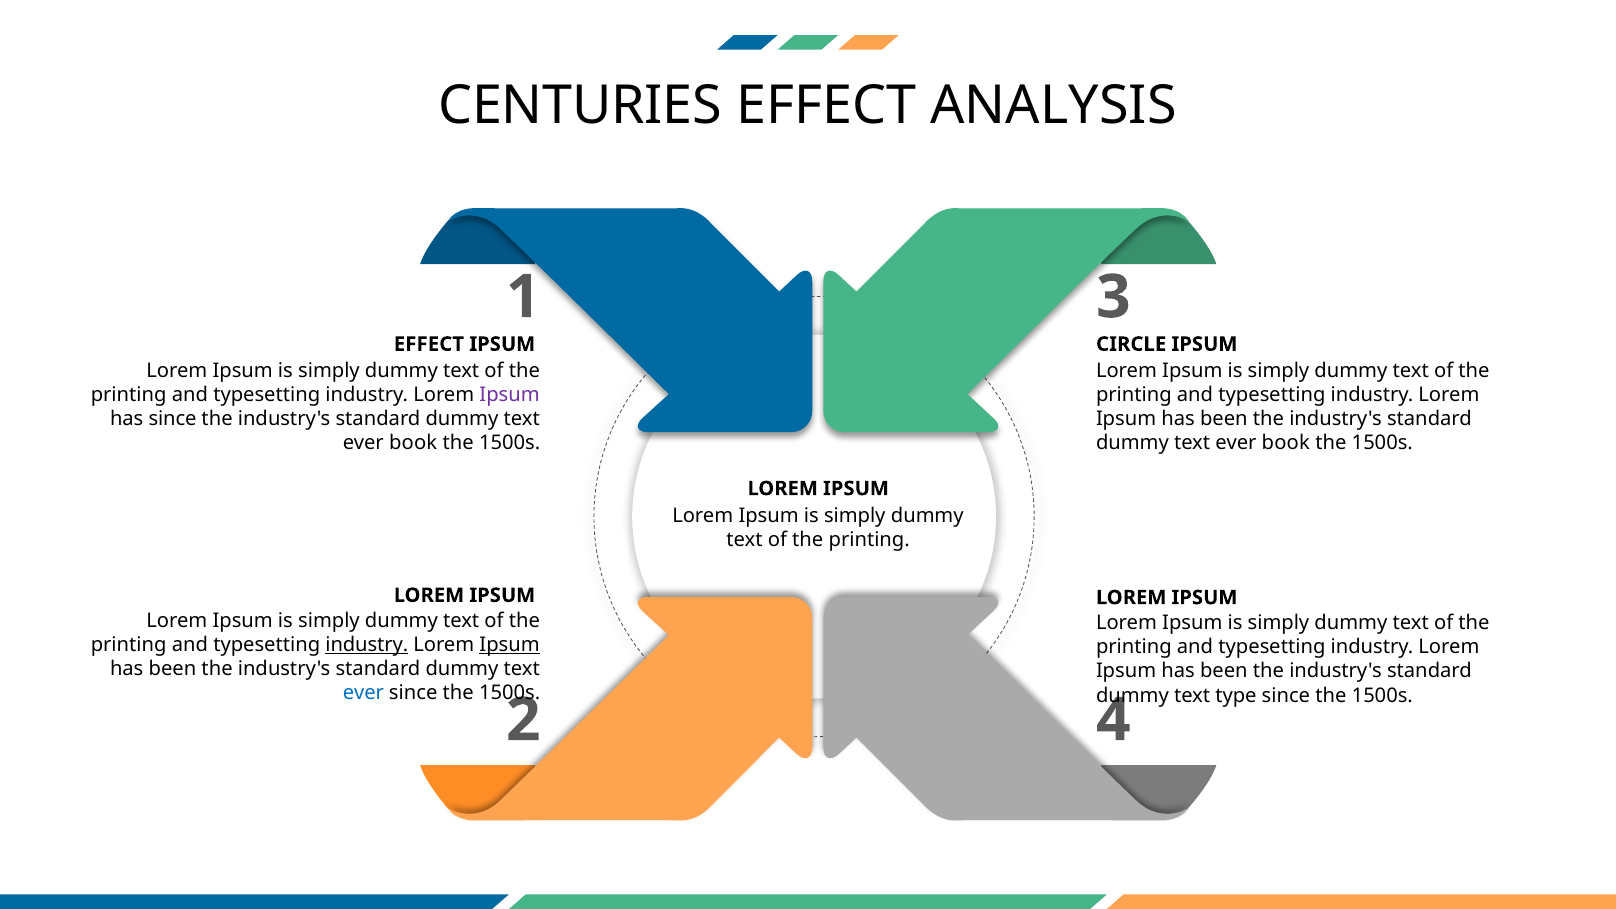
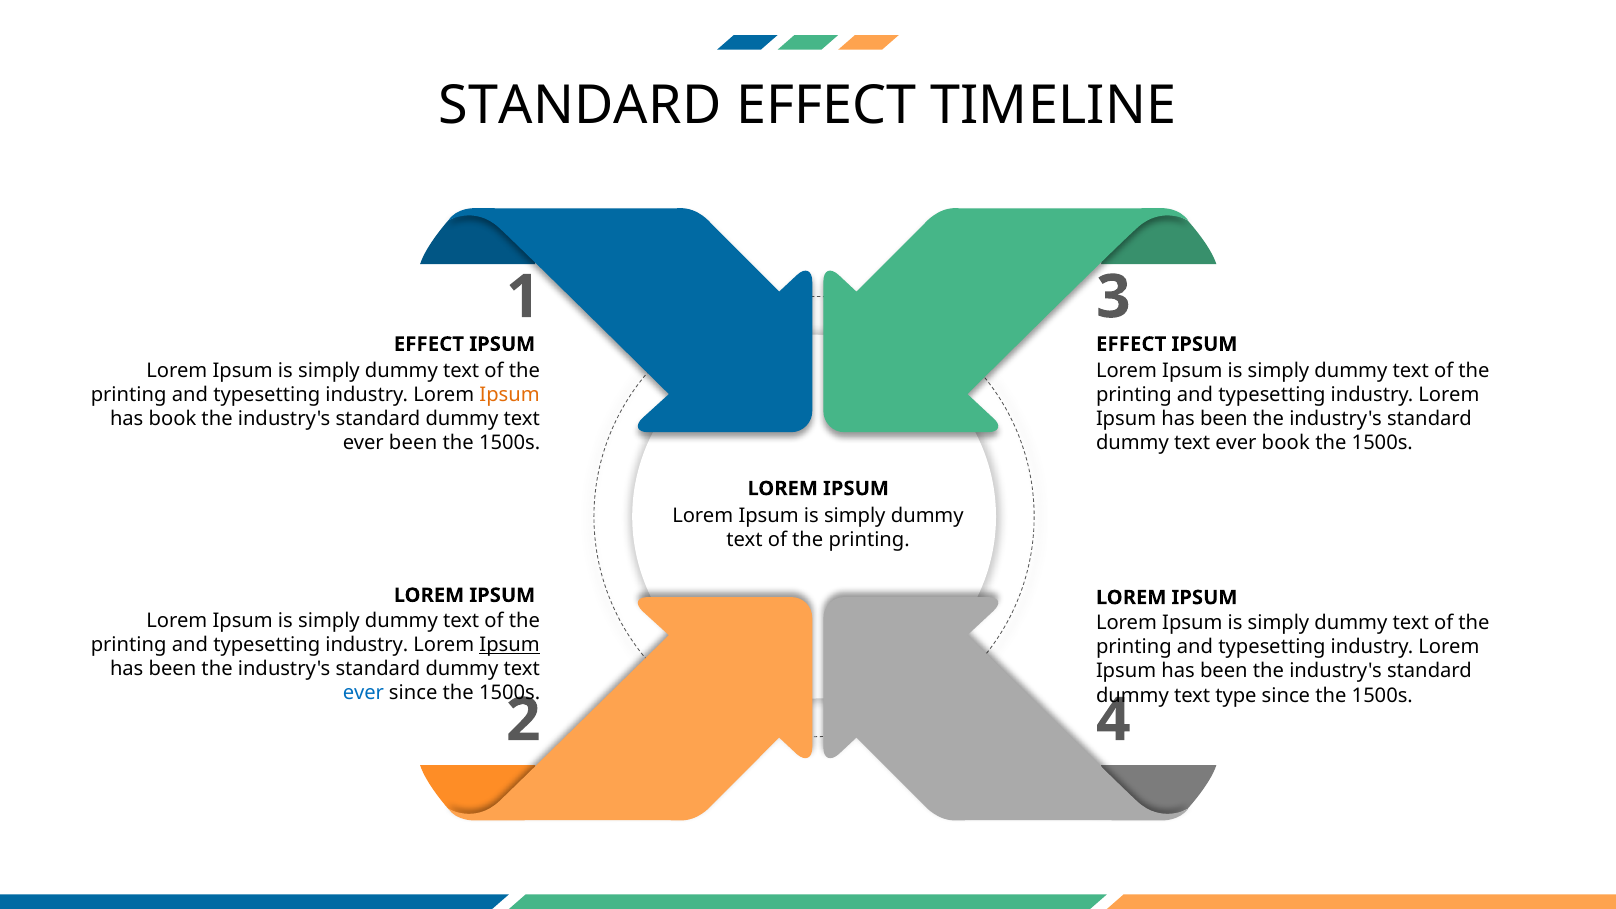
CENTURIES: CENTURIES -> STANDARD (580, 106)
ANALYSIS: ANALYSIS -> TIMELINE (1053, 106)
CIRCLE: CIRCLE -> EFFECT (1131, 344)
Ipsum colour: purple -> orange (510, 395)
has since: since -> book (172, 419)
book: book -> been (413, 443)
industry underline: present -> none (367, 645)
